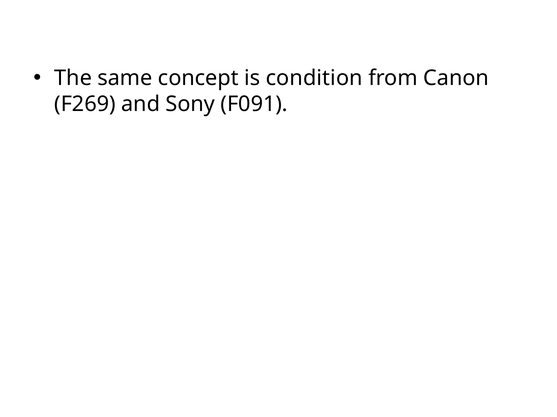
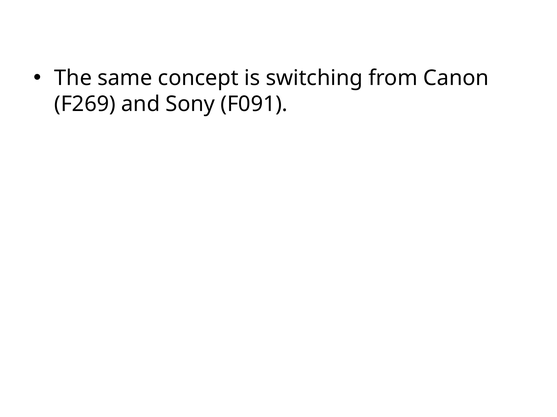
condition: condition -> switching (314, 78)
